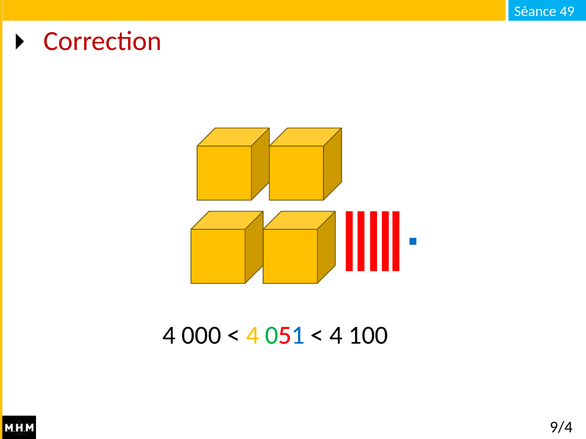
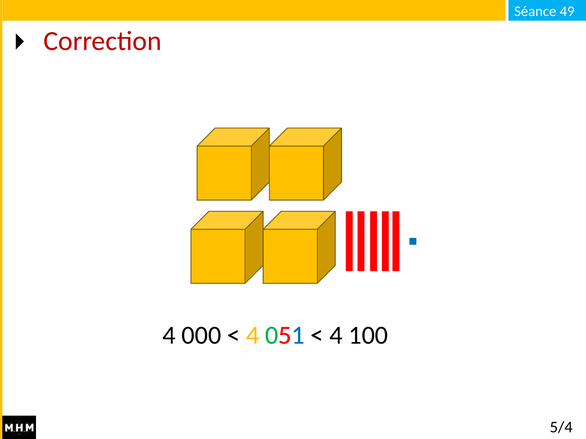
9/4: 9/4 -> 5/4 (561, 428)
